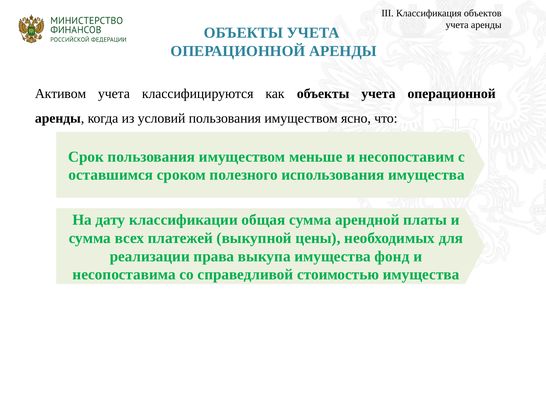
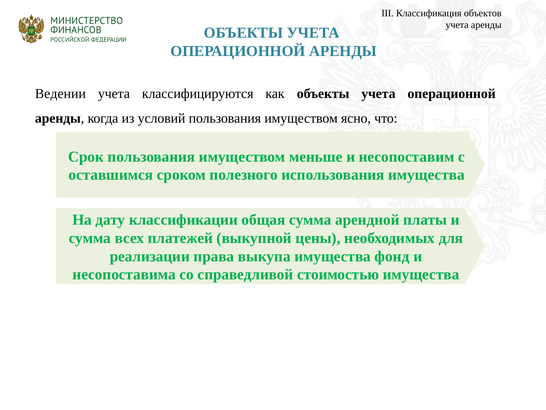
Активом: Активом -> Ведении (60, 94)
